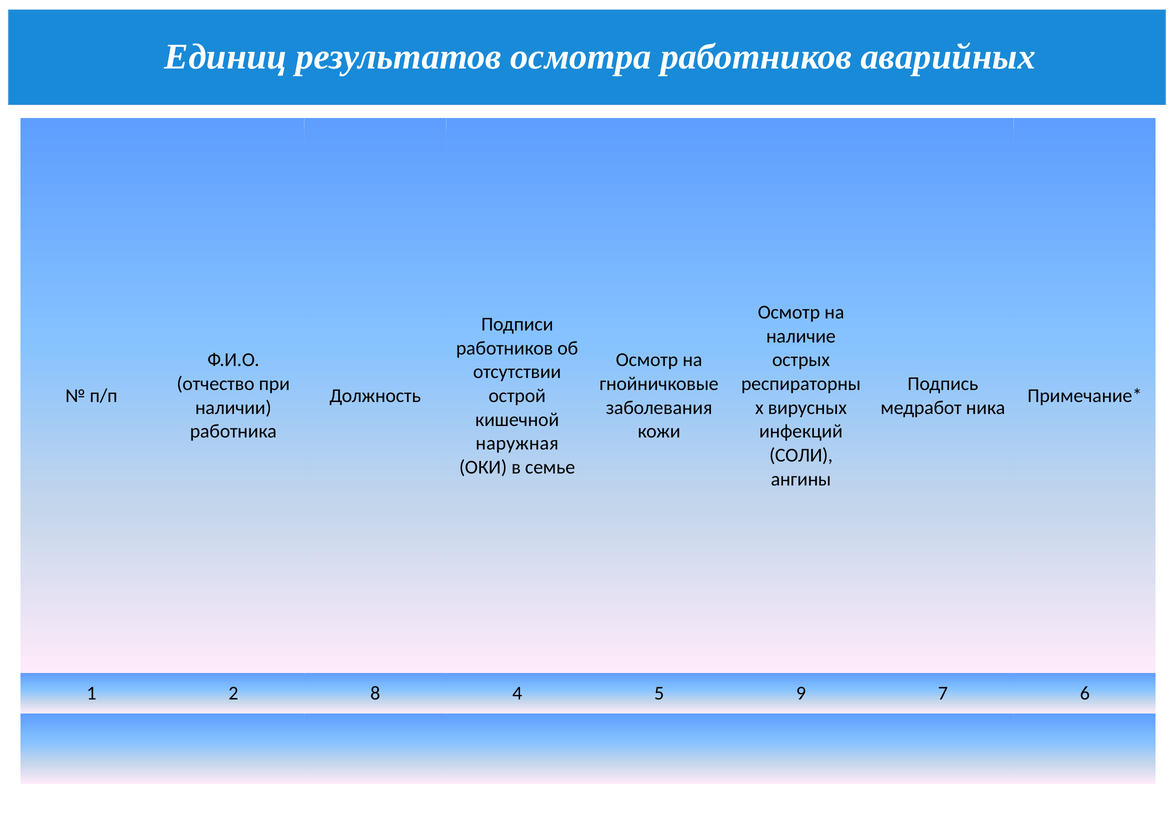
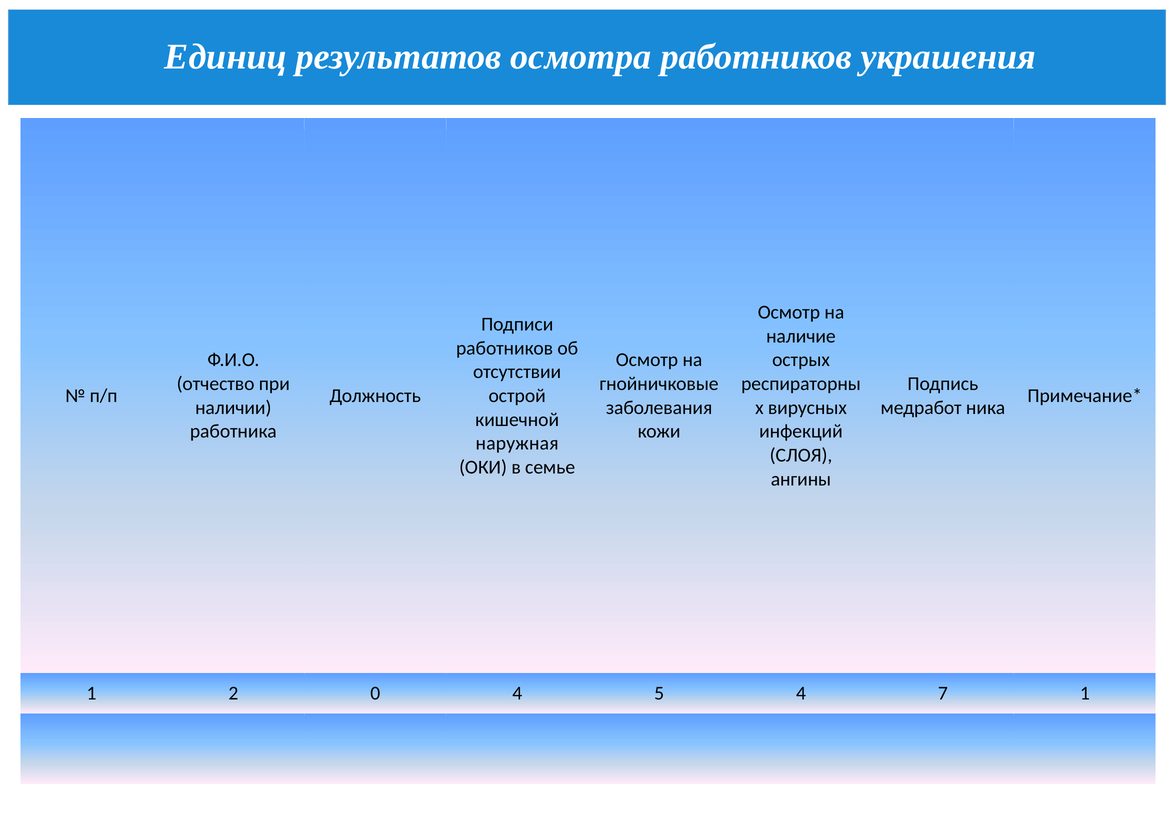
аварийных: аварийных -> украшения (948, 57)
СОЛИ: СОЛИ -> СЛОЯ (801, 455)
8: 8 -> 0 (375, 693)
5 9: 9 -> 4 (801, 693)
7 6: 6 -> 1 (1085, 693)
